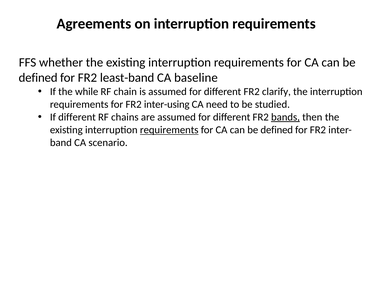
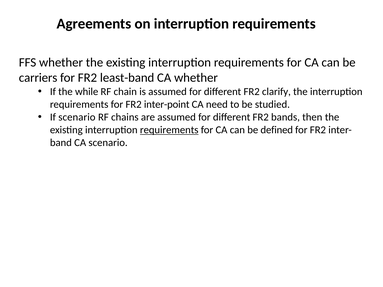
defined: defined -> carriers (38, 78)
CA baseline: baseline -> whether (196, 78)
inter-using: inter-using -> inter-point (167, 104)
If different: different -> scenario (77, 117)
bands underline: present -> none (285, 117)
